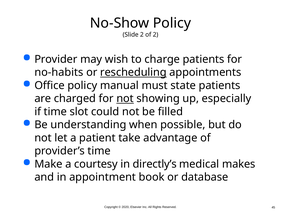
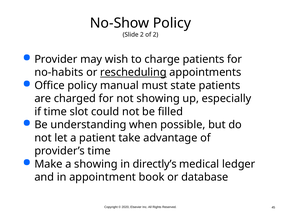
not underline: present -> none (125, 98)
a courtesy: courtesy -> showing (96, 164)
makes: makes -> ledger (239, 164)
